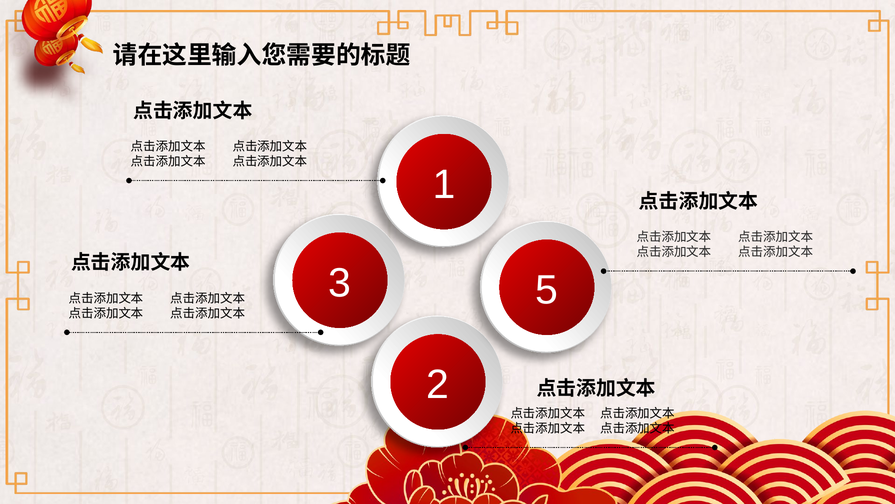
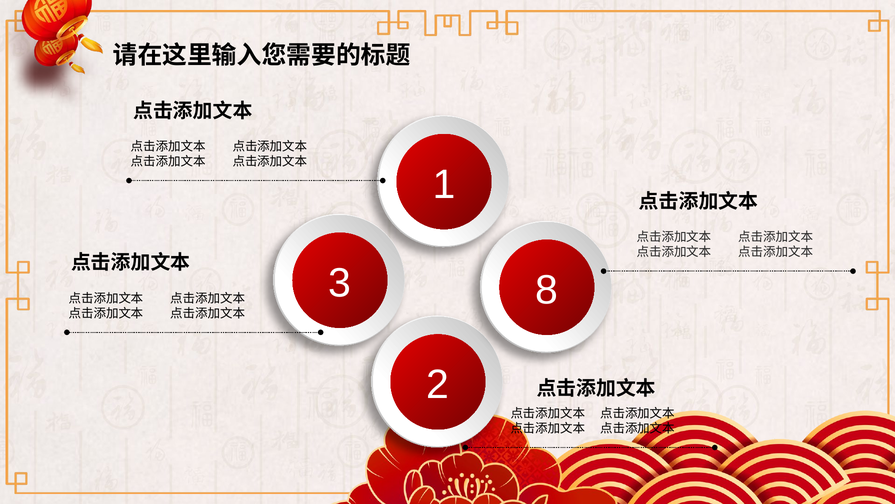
5: 5 -> 8 (547, 290)
